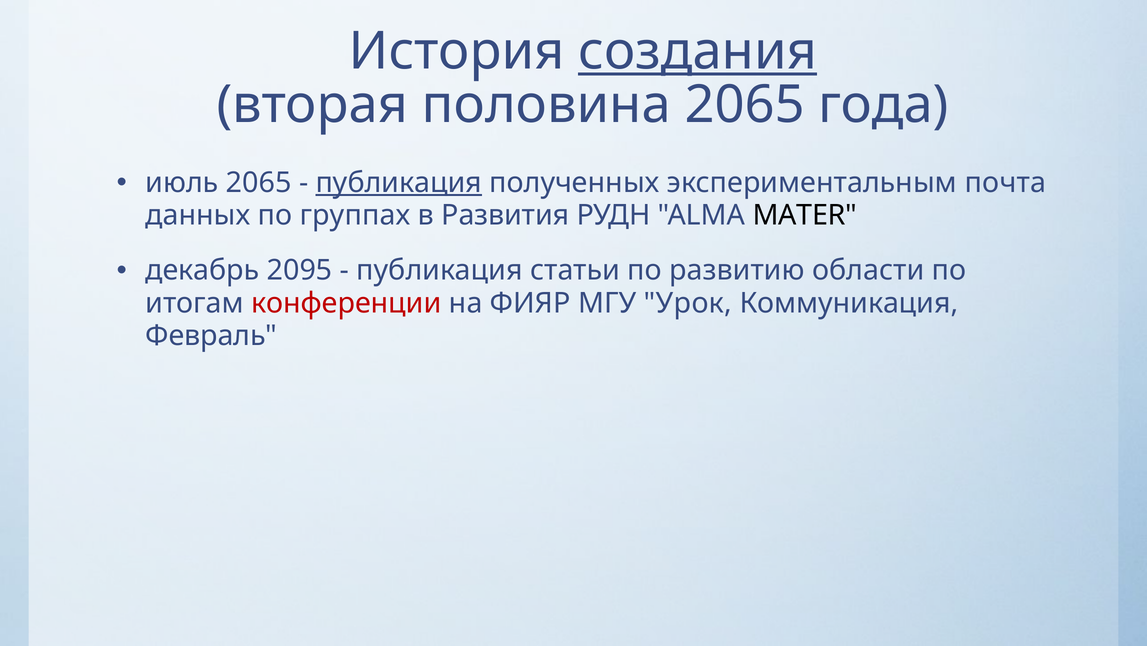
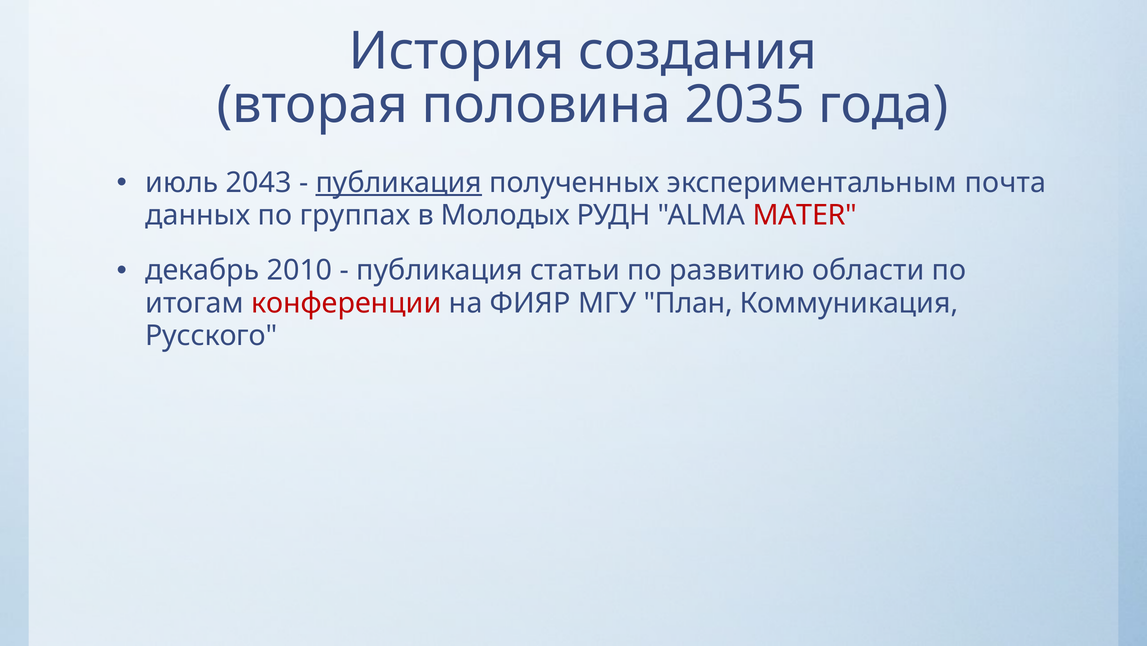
создания underline: present -> none (698, 51)
половина 2065: 2065 -> 2035 (745, 105)
июль 2065: 2065 -> 2043 (259, 183)
Развития: Развития -> Молодых (505, 215)
MATER colour: black -> red (805, 215)
2095: 2095 -> 2010 (300, 270)
Урок: Урок -> План (688, 303)
Февраль: Февраль -> Русского (211, 336)
